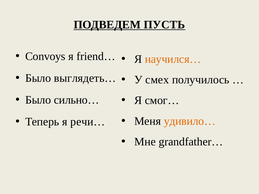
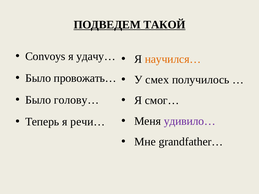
ПУСТЬ: ПУСТЬ -> ТАКОЙ (164, 25)
friend…: friend… -> удачу… (96, 56)
выглядеть…: выглядеть… -> провожать… (85, 78)
сильно…: сильно… -> голову… (76, 100)
удивило… colour: orange -> purple (190, 121)
